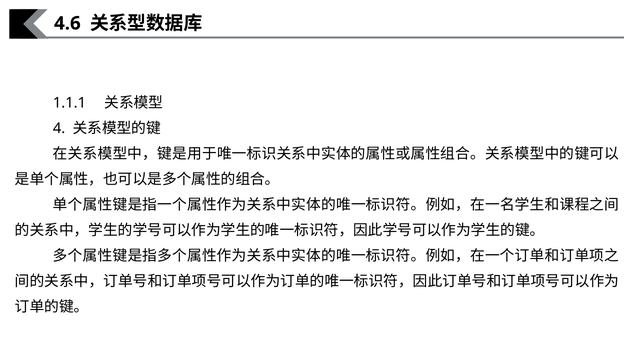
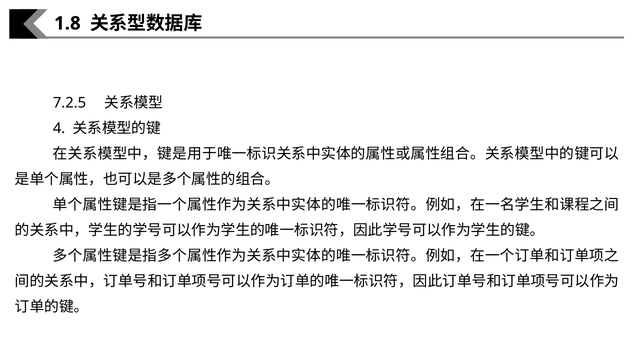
4.6: 4.6 -> 1.8 (67, 23)
1.1.1: 1.1.1 -> 7.2.5 (70, 103)
